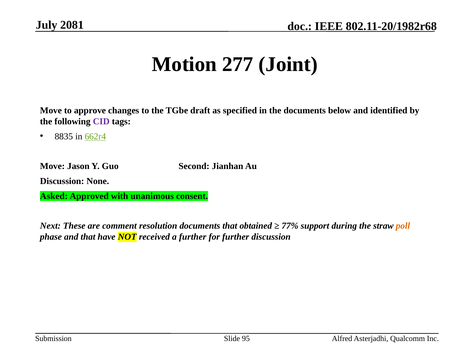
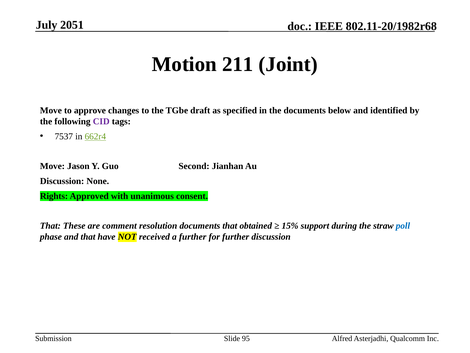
2081: 2081 -> 2051 (72, 25)
277: 277 -> 211 (238, 64)
8835: 8835 -> 7537 (64, 136)
Asked: Asked -> Rights (54, 196)
Next: Next -> That (50, 226)
77%: 77% -> 15% (290, 226)
poll colour: orange -> blue (403, 226)
